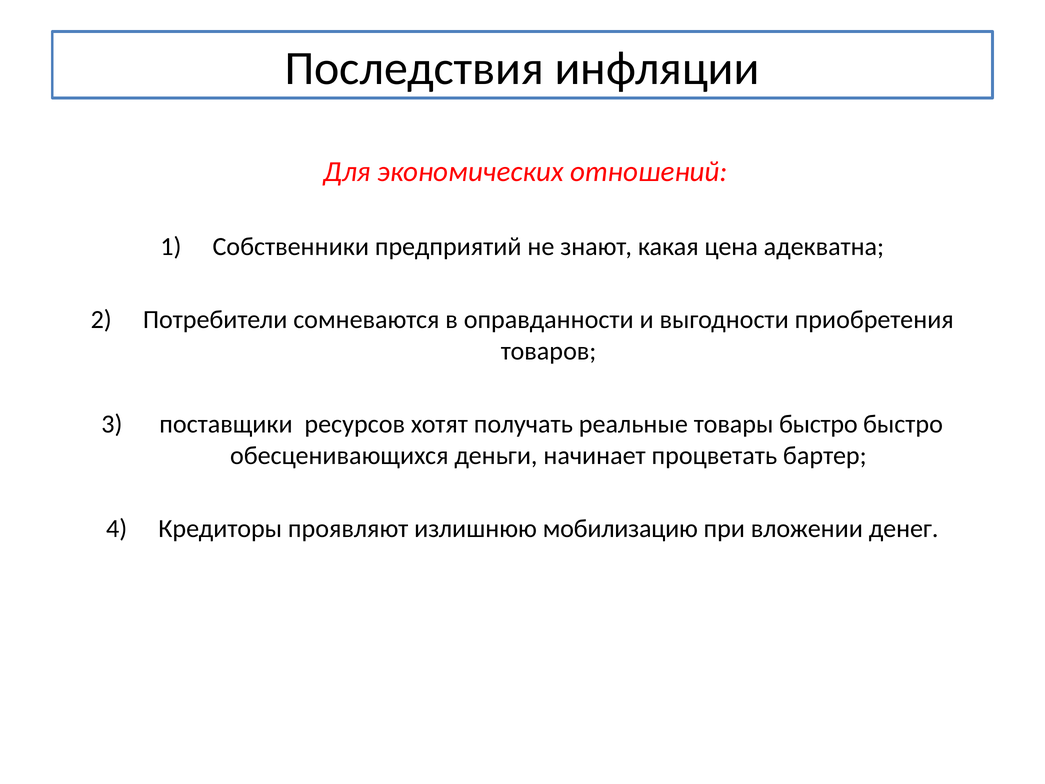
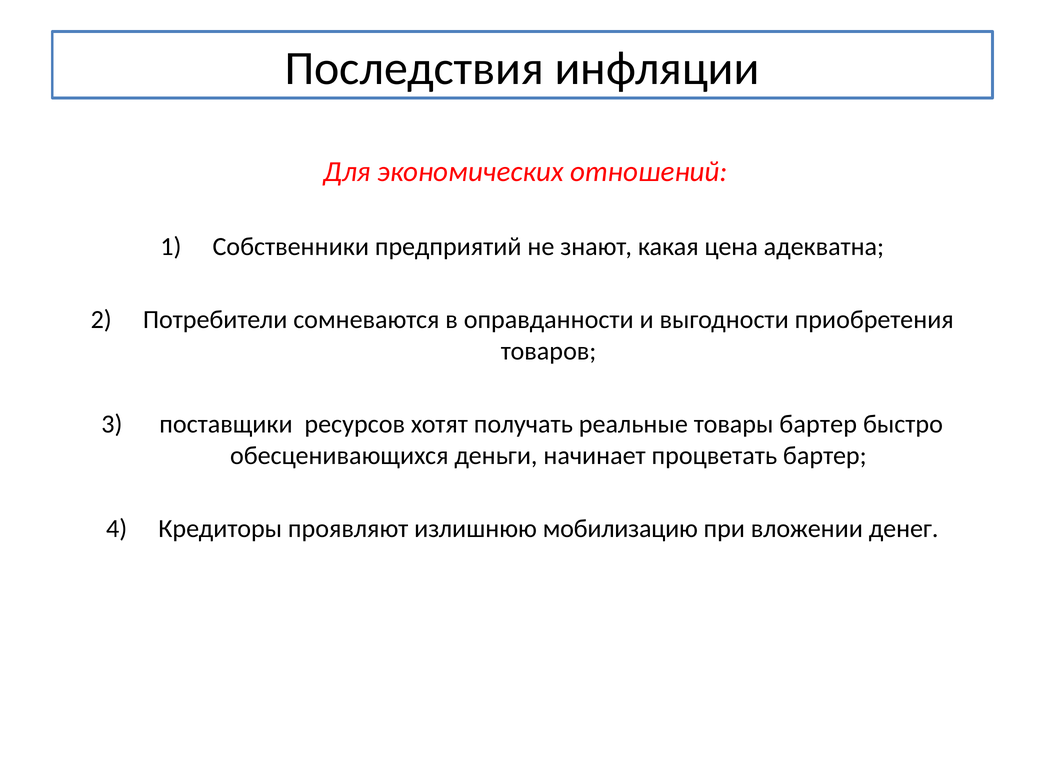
товары быстро: быстро -> бартер (818, 424)
